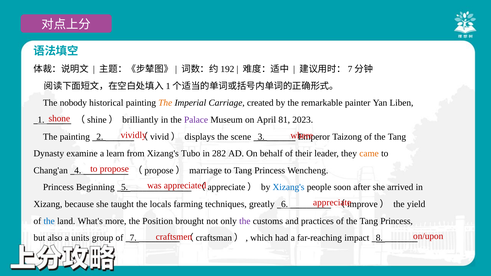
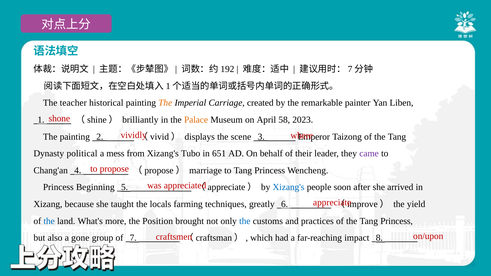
nobody: nobody -> teacher (73, 103)
Palace colour: purple -> orange (196, 120)
81: 81 -> 58 (284, 120)
examine: examine -> political (82, 154)
learn: learn -> mess (115, 154)
282: 282 -> 651 (219, 154)
came colour: orange -> purple (369, 154)
the colour: purple -> blue (245, 221)
units: units -> gone (80, 238)
